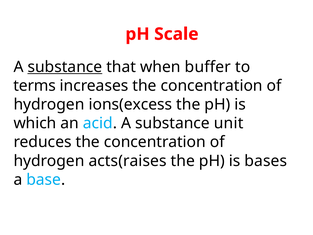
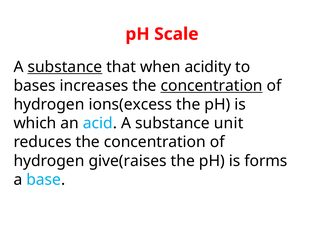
buffer: buffer -> acidity (208, 67)
terms: terms -> bases (35, 86)
concentration underline: none -> present (212, 86)
acts(raises: acts(raises -> give(raises (128, 161)
bases: bases -> forms (266, 161)
